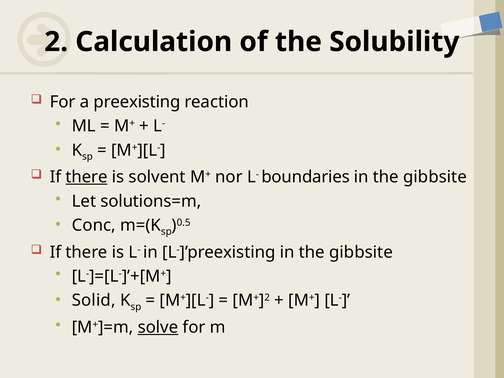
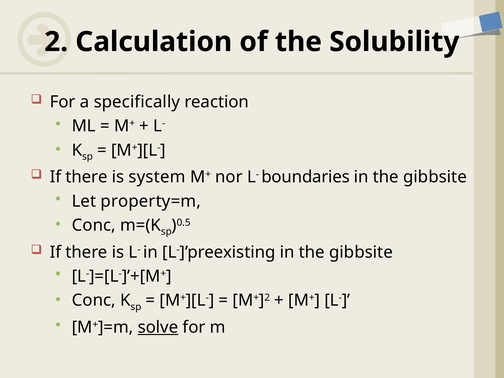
preexisting: preexisting -> specifically (137, 102)
there underline: present -> none (87, 177)
solvent: solvent -> system (157, 177)
solutions=m: solutions=m -> property=m (151, 201)
Solid: Solid -> Conc (94, 300)
